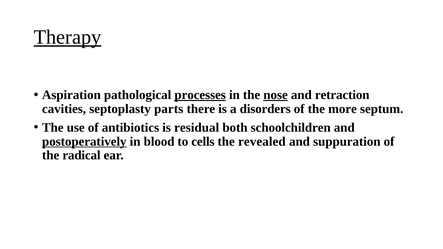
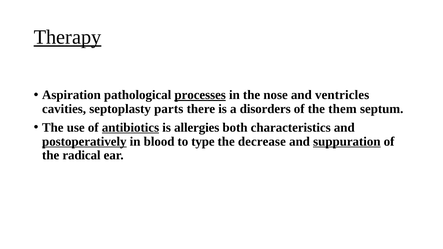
nose underline: present -> none (276, 95)
retraction: retraction -> ventricles (342, 95)
more: more -> them (342, 109)
antibiotics underline: none -> present (130, 128)
residual: residual -> allergies (197, 128)
schoolchildren: schoolchildren -> characteristics (291, 128)
cells: cells -> type (203, 142)
revealed: revealed -> decrease (262, 142)
suppuration underline: none -> present (347, 142)
